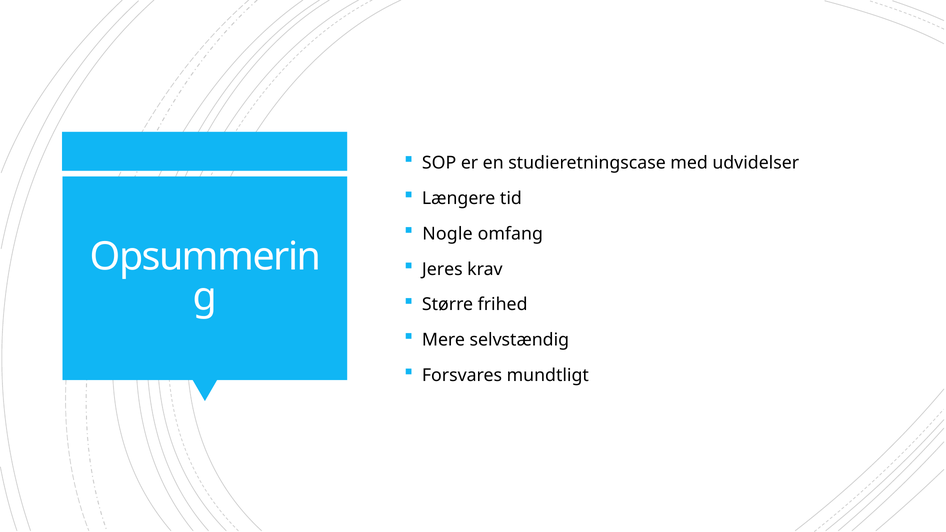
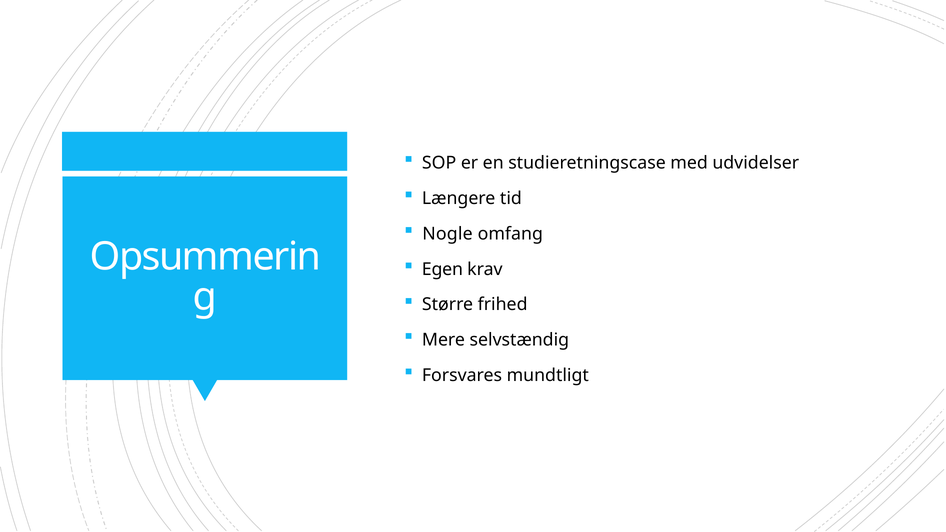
Jeres: Jeres -> Egen (442, 269)
